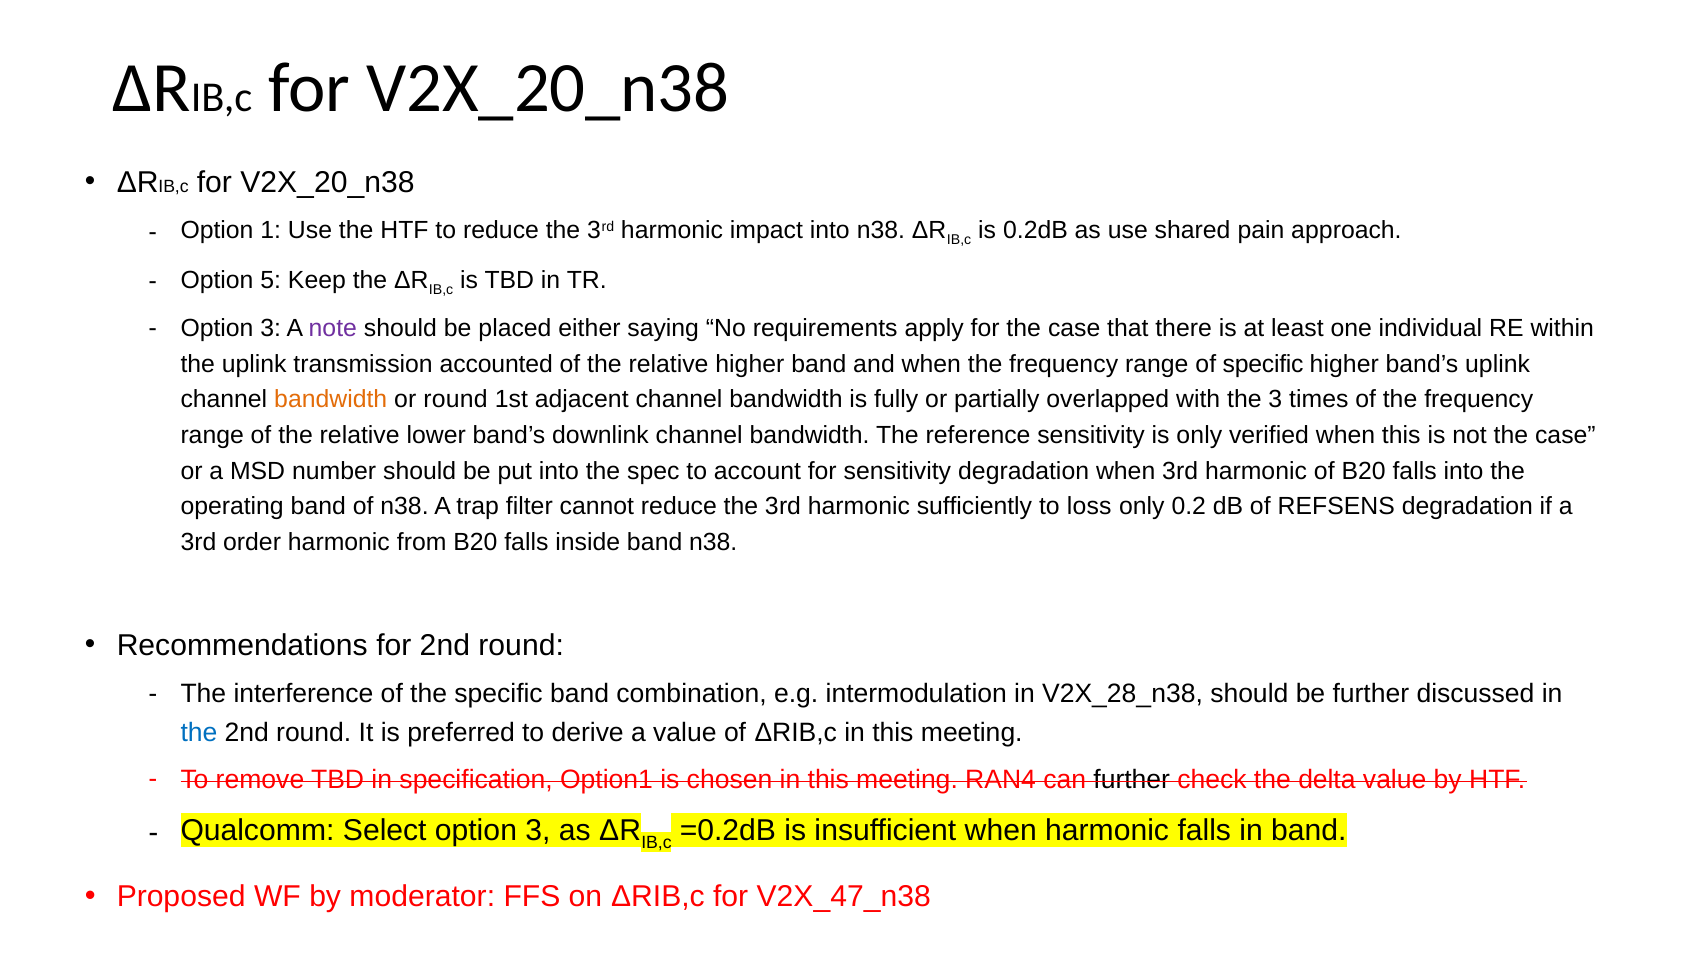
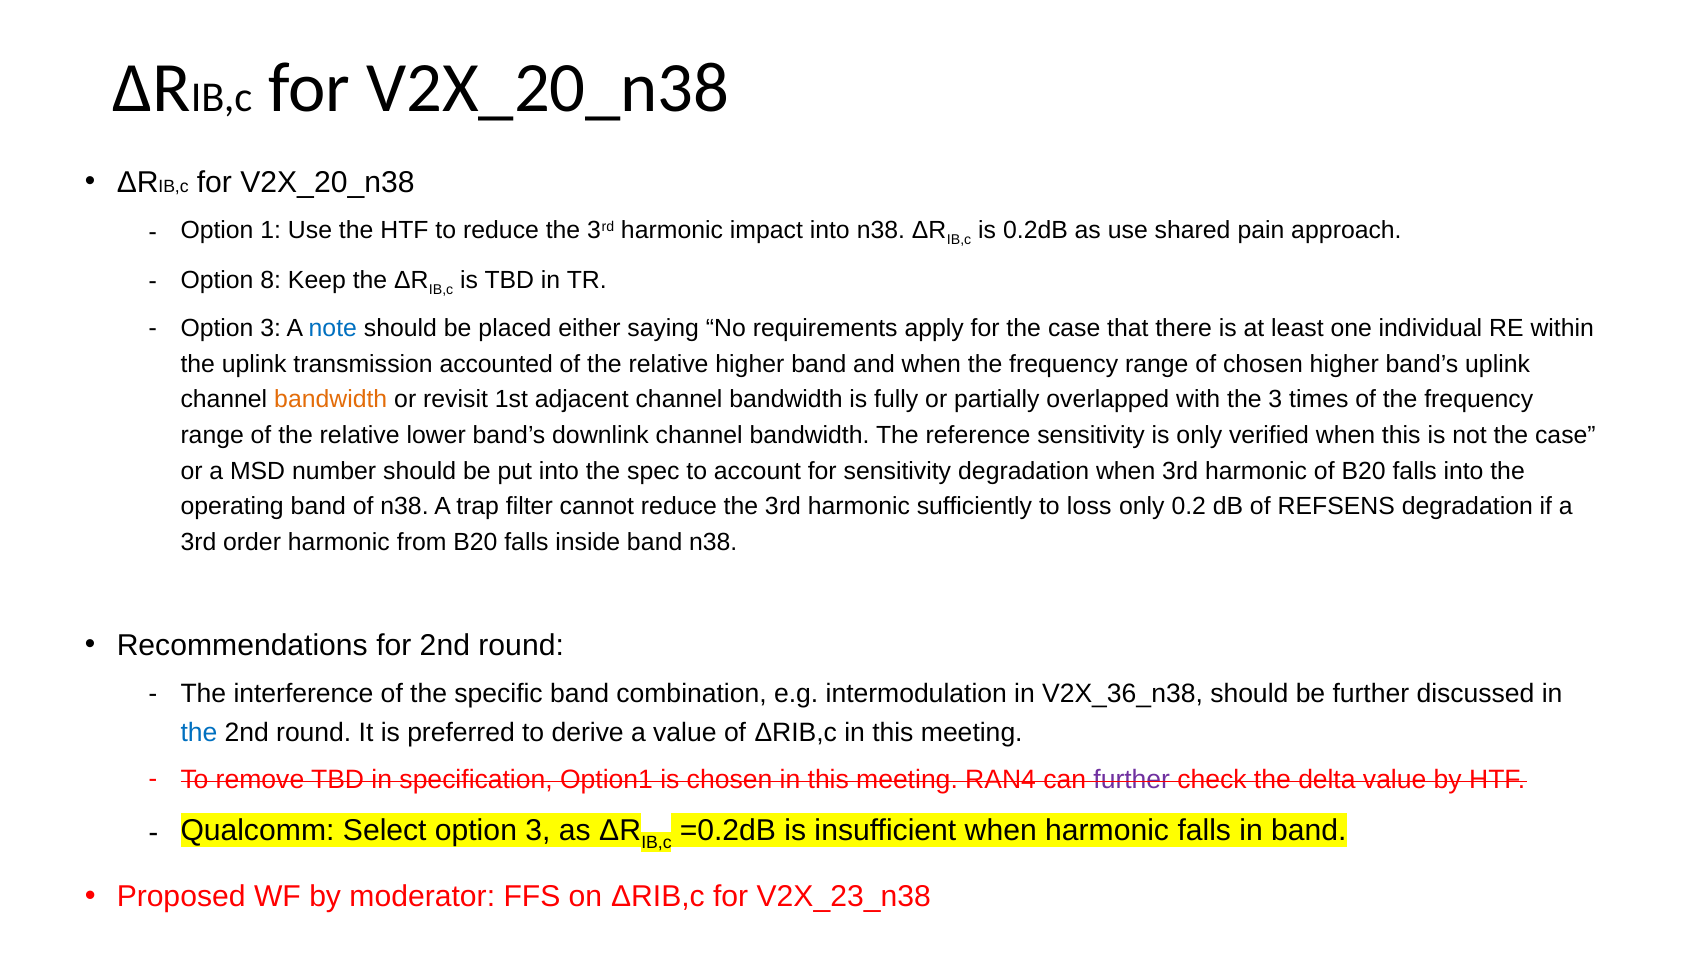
5: 5 -> 8 (271, 280)
note colour: purple -> blue (333, 328)
of specific: specific -> chosen (1263, 364)
or round: round -> revisit (456, 399)
V2X_28_n38: V2X_28_n38 -> V2X_36_n38 (1122, 694)
further colour: black -> purple (1132, 779)
V2X_47_n38: V2X_47_n38 -> V2X_23_n38 (844, 897)
